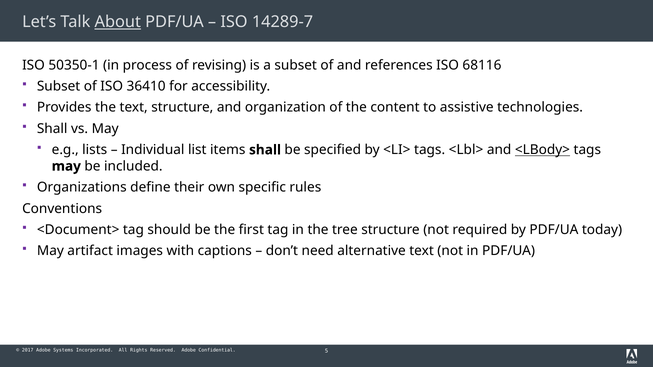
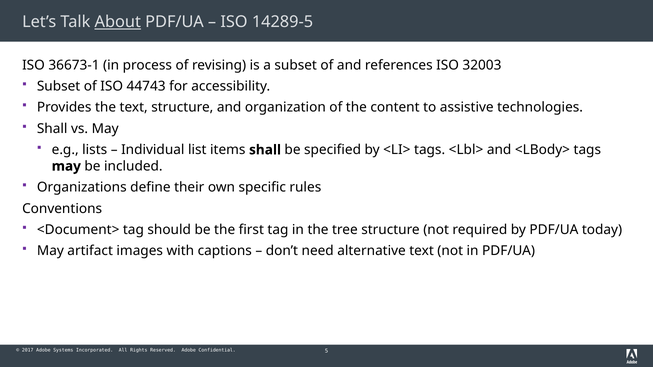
14289-7: 14289-7 -> 14289-5 (283, 22)
50350-1: 50350-1 -> 36673-1 (74, 65)
68116: 68116 -> 32003 (482, 65)
36410: 36410 -> 44743 (146, 86)
<LBody> underline: present -> none (542, 150)
